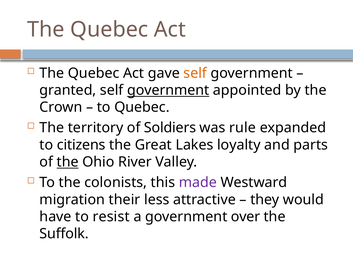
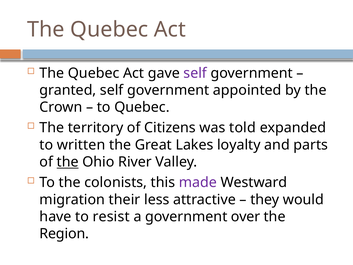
self colour: orange -> purple (195, 73)
government underline: present -> none (168, 90)
Soldiers: Soldiers -> Citizens (170, 128)
rule: rule -> told (243, 128)
citizens: citizens -> written (81, 145)
Suffolk: Suffolk -> Region (64, 234)
